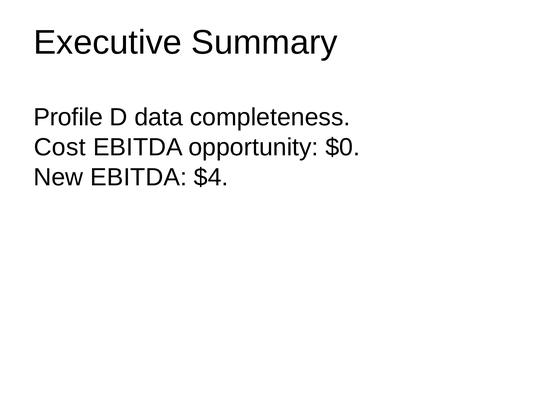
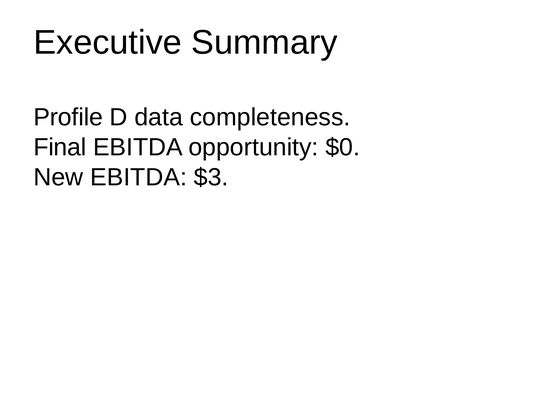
Cost: Cost -> Final (60, 147)
$4: $4 -> $3 (211, 177)
